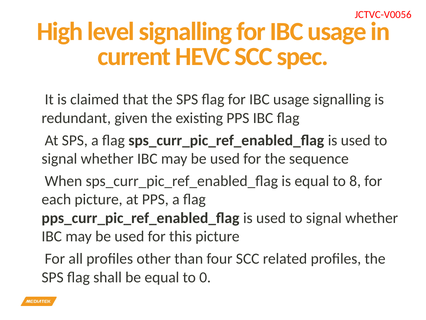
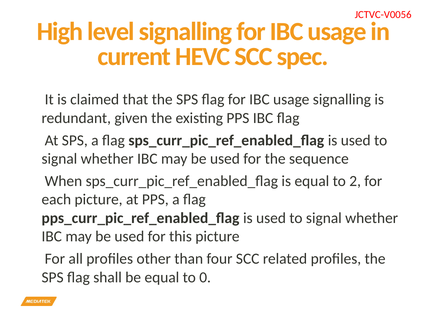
8: 8 -> 2 (355, 181)
